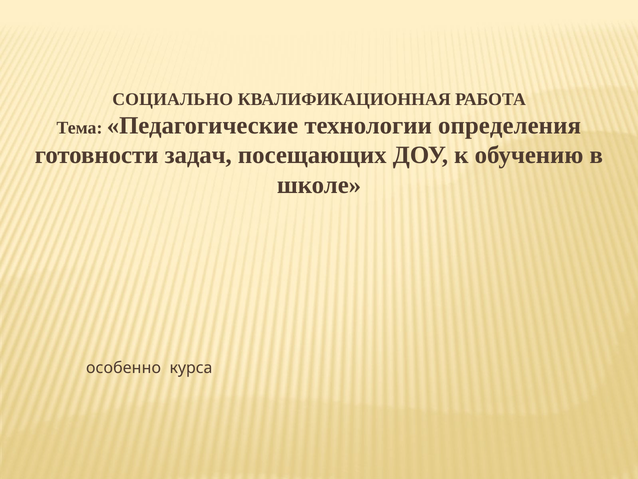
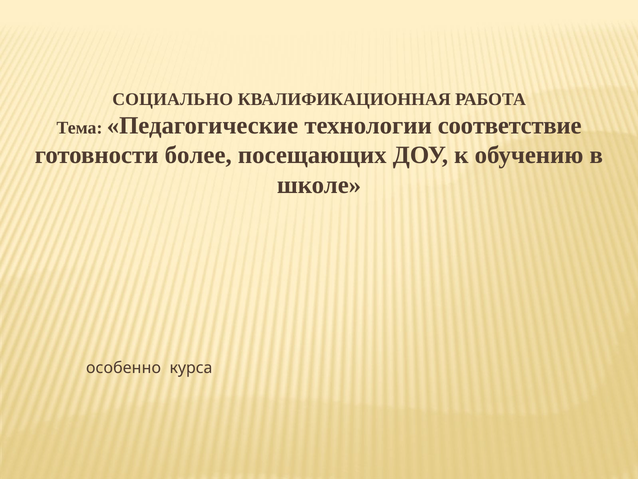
определения: определения -> соответствие (510, 125)
задач: задач -> более (198, 155)
